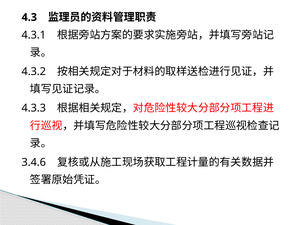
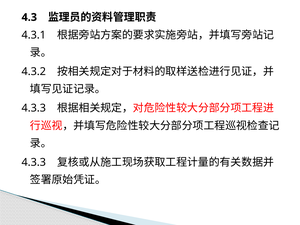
3.4.6: 3.4.6 -> 4.3.3 (34, 162)
